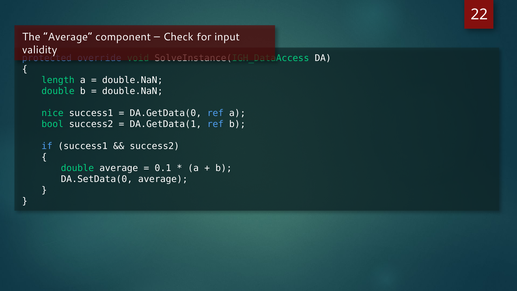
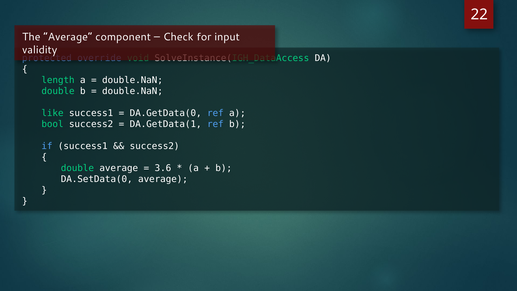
nice: nice -> like (52, 113)
0.1: 0.1 -> 3.6 (163, 168)
